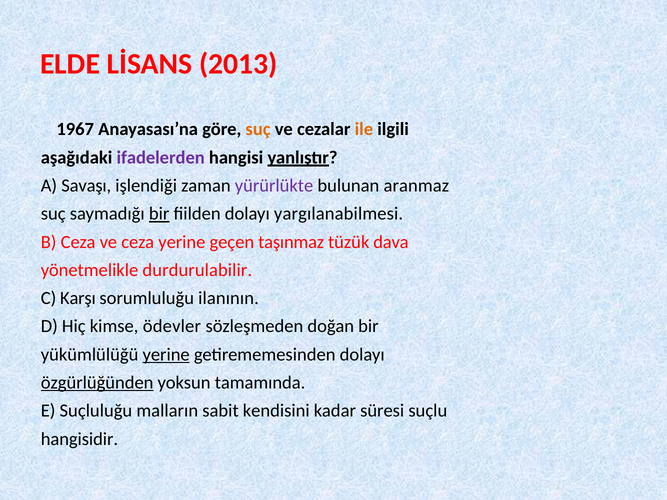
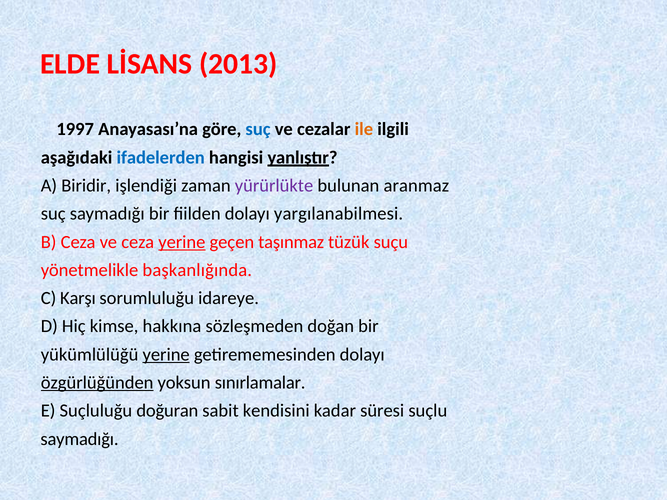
1967: 1967 -> 1997 (75, 129)
suç colour: orange -> blue (258, 129)
ifadelerden colour: purple -> blue (161, 157)
Savaşı: Savaşı -> Biridir (86, 186)
bir underline: present -> none (159, 214)
yerine underline: none -> present (182, 242)
dava: dava -> suçu (391, 242)
durdurulabilir: durdurulabilir -> başkanlığında (197, 270)
ilanının: ilanının -> idareye (229, 298)
ödevler: ödevler -> hakkına (172, 327)
tamamında: tamamında -> sınırlamalar (260, 383)
malların: malların -> doğuran (167, 411)
hangisidir: hangisidir -> saymadığı (80, 439)
